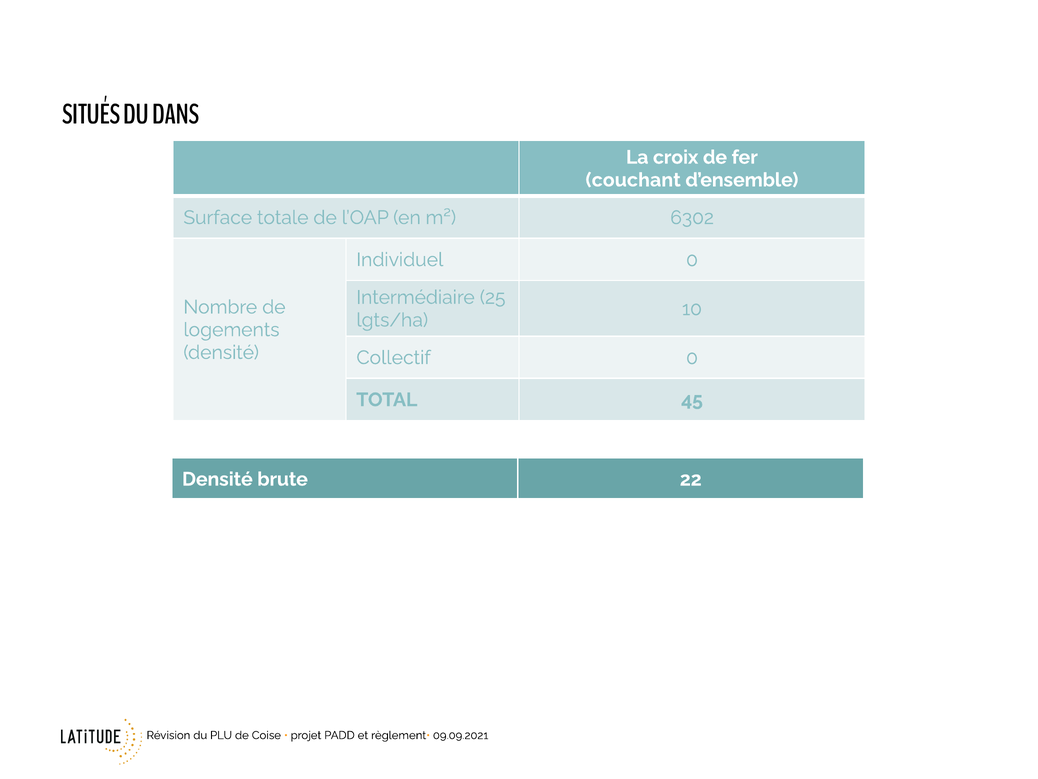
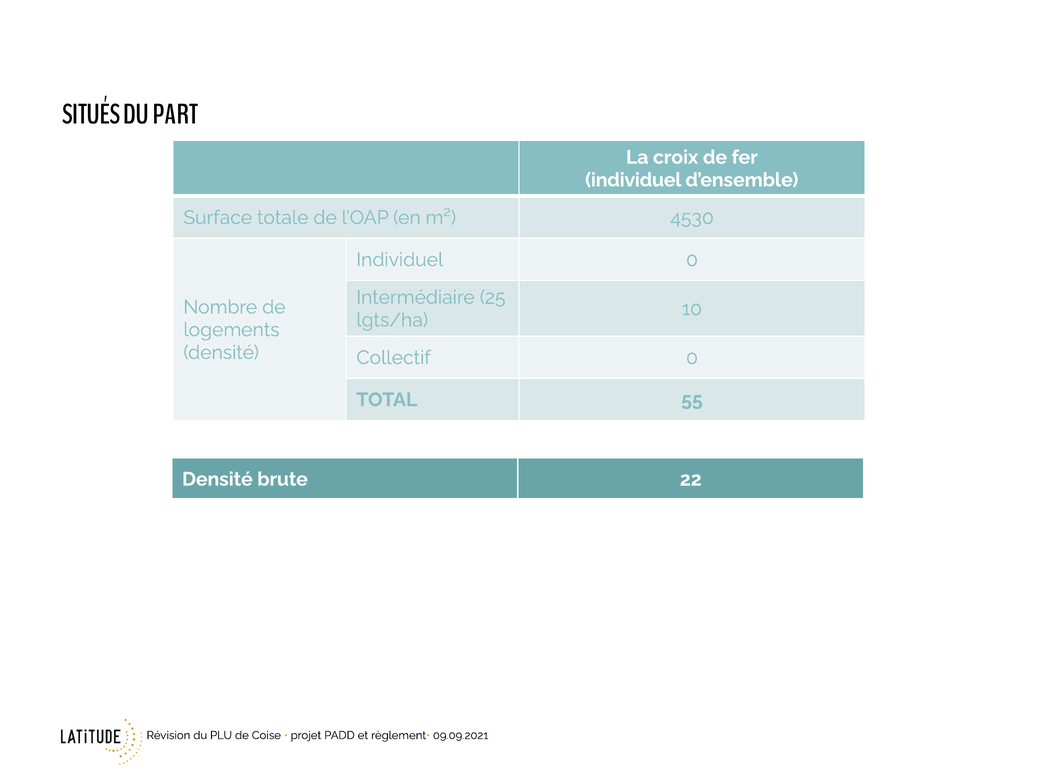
DANS: DANS -> PART (176, 115)
couchant: couchant -> individuel (633, 180)
6302: 6302 -> 4530 (692, 217)
45: 45 -> 55 (692, 400)
